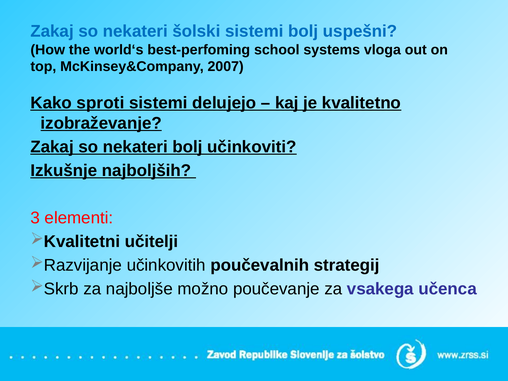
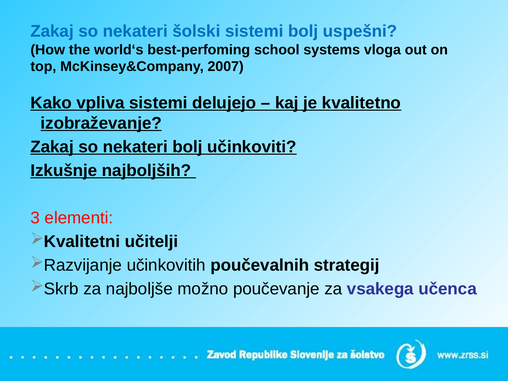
sproti: sproti -> vpliva (101, 103)
